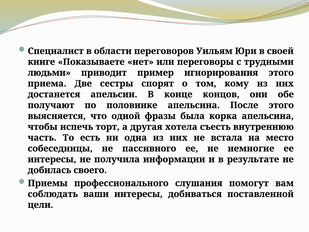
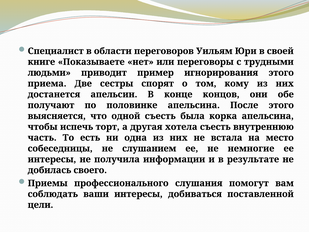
одной фразы: фразы -> съесть (160, 116)
пассивного: пассивного -> слушанием (149, 148)
